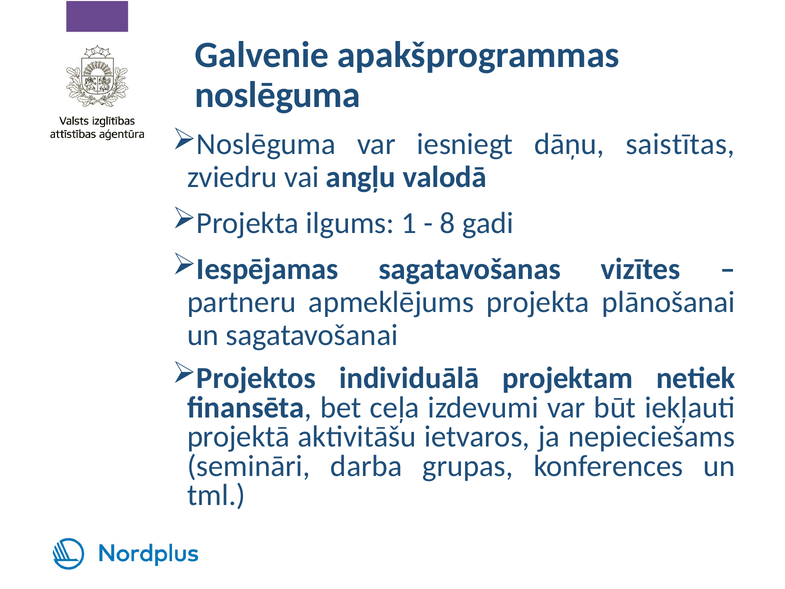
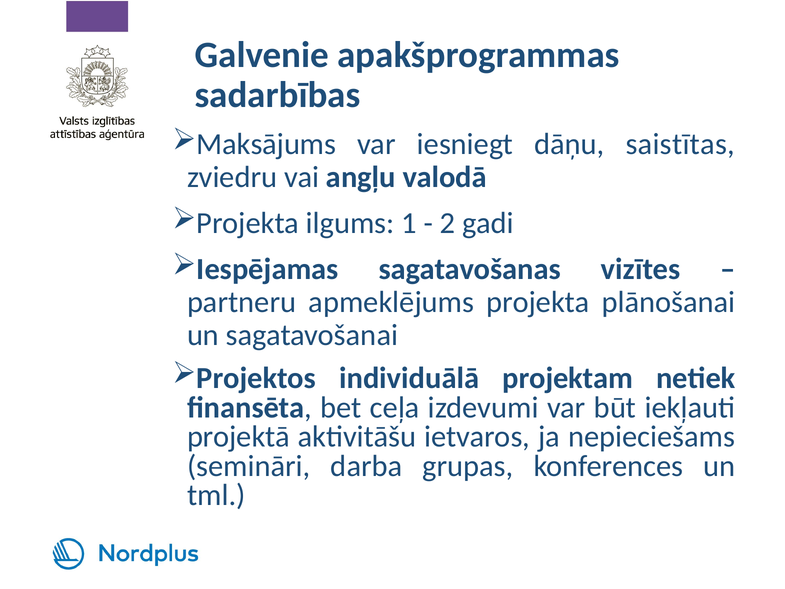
noslēguma: noslēguma -> sadarbības (278, 95)
Noslēguma: Noslēguma -> Maksājums (266, 144)
8: 8 -> 2 (448, 223)
